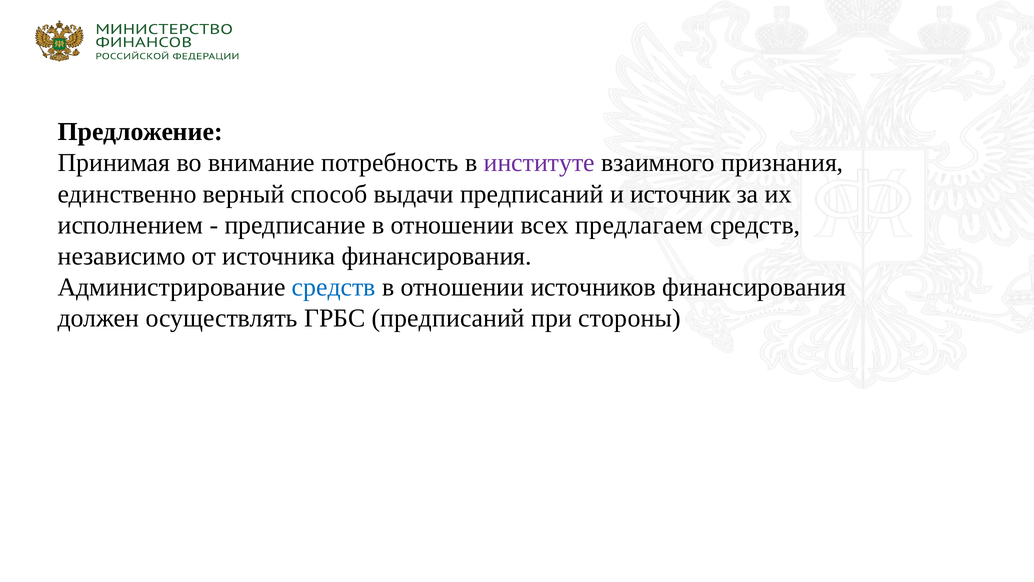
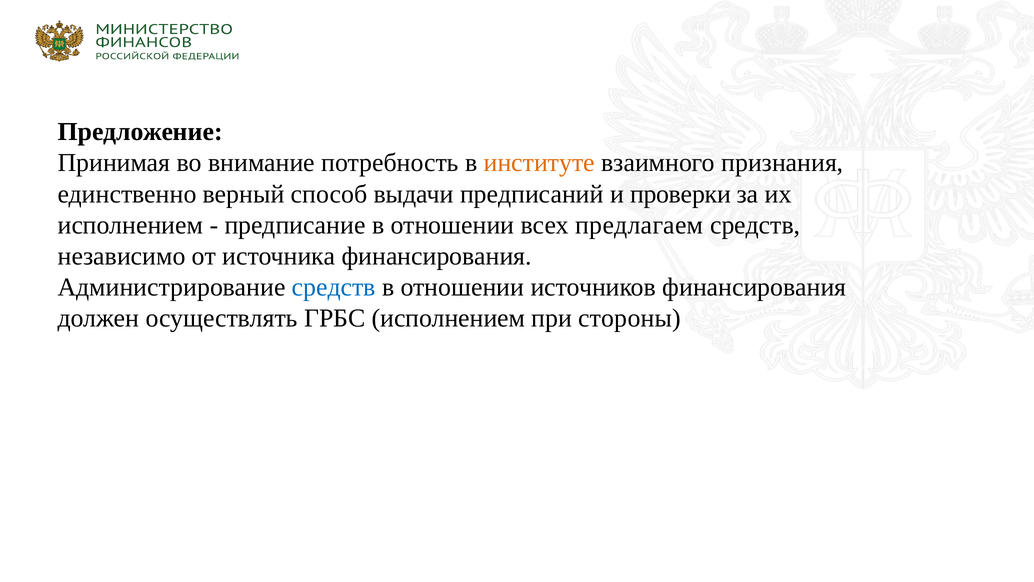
институте colour: purple -> orange (539, 163)
источник: источник -> проверки (681, 194)
ГРБС предписаний: предписаний -> исполнением (448, 318)
